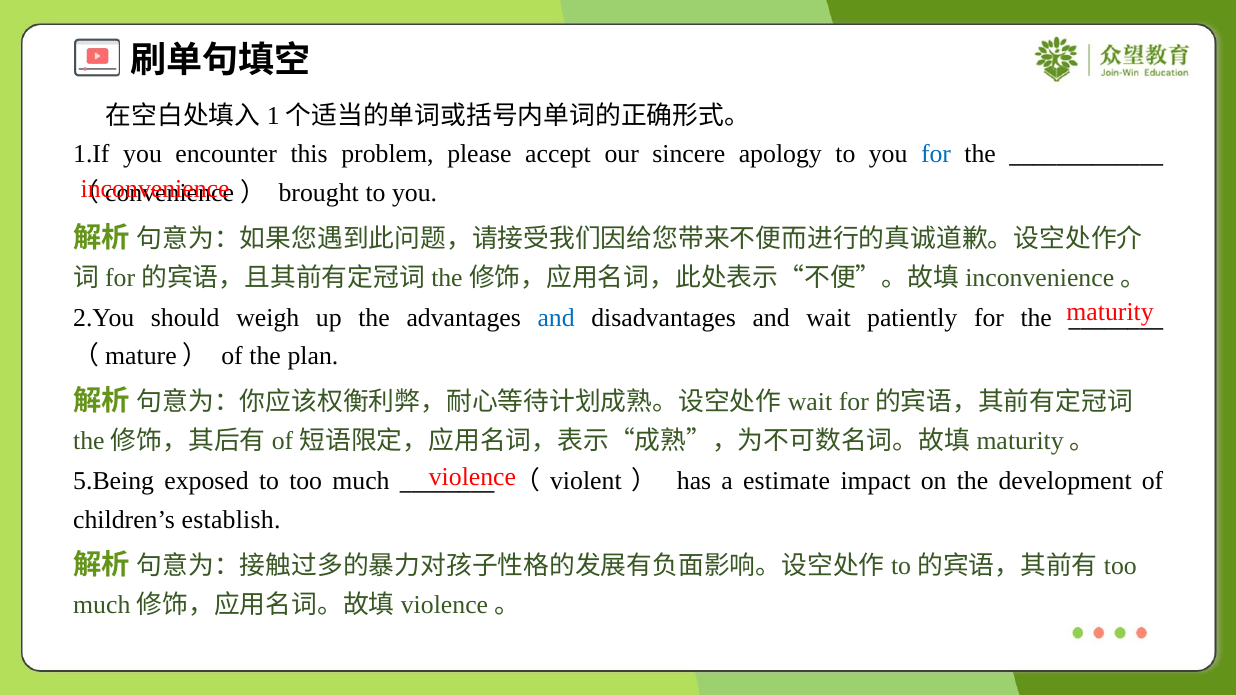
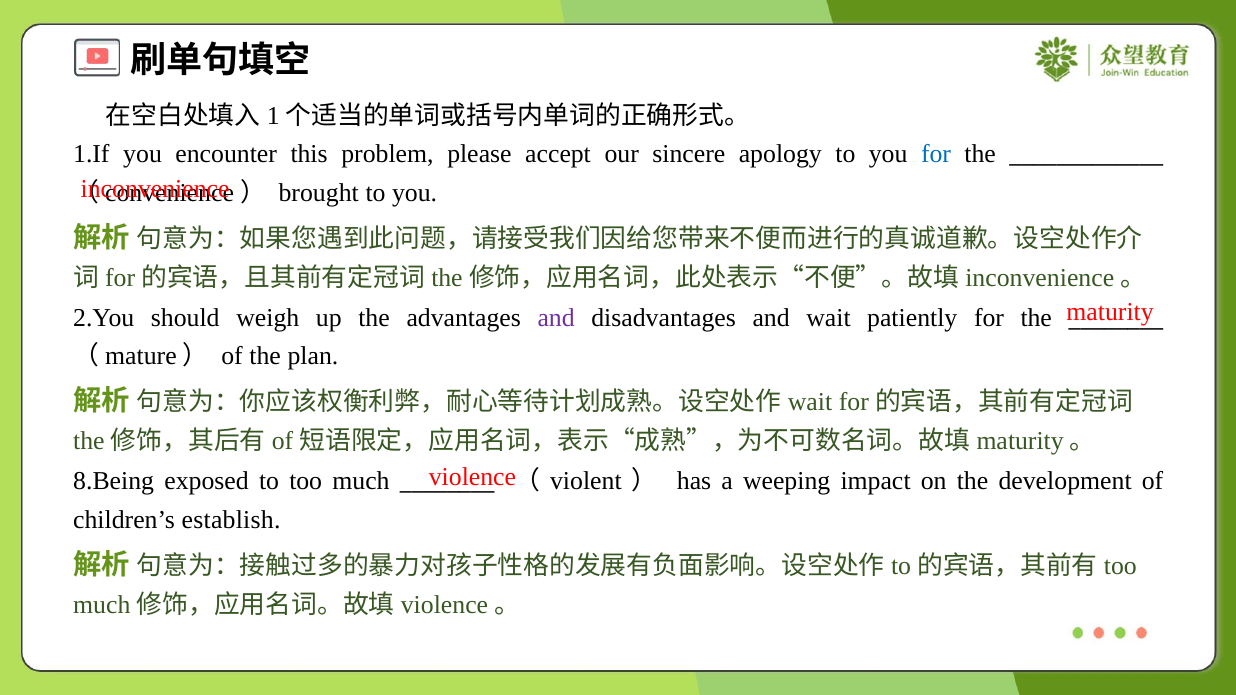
and colour: blue -> purple (556, 318)
5.Being: 5.Being -> 8.Being (114, 481)
estimate: estimate -> weeping (787, 481)
